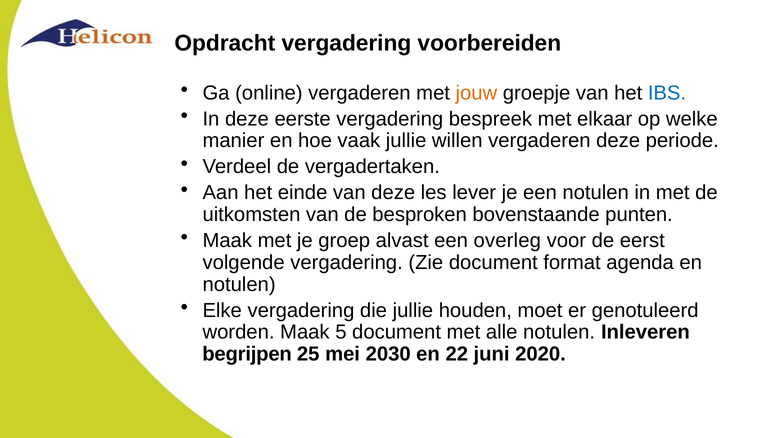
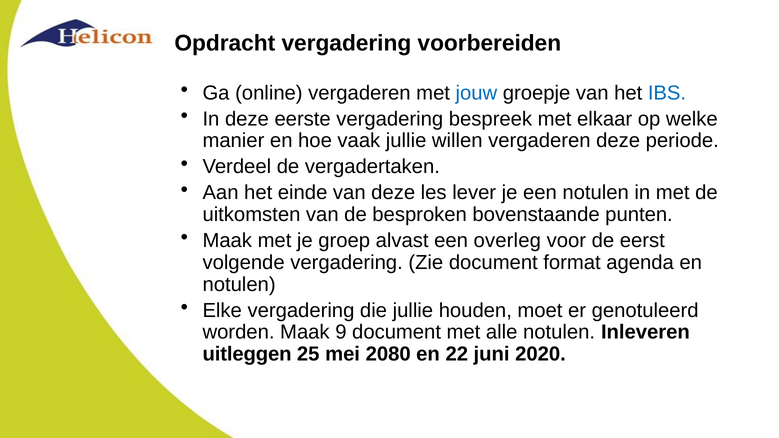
jouw colour: orange -> blue (476, 93)
5: 5 -> 9 (341, 332)
begrijpen: begrijpen -> uitleggen (247, 354)
2030: 2030 -> 2080 (388, 354)
